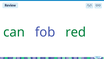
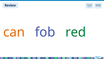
can colour: green -> orange (14, 32)
